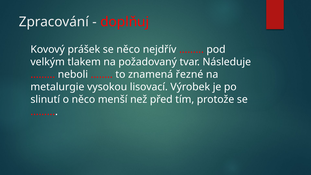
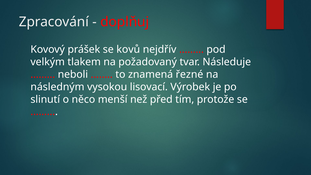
se něco: něco -> kovů (128, 50)
metalurgie: metalurgie -> následným (57, 87)
